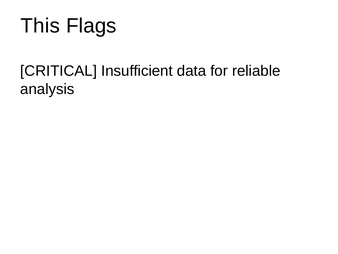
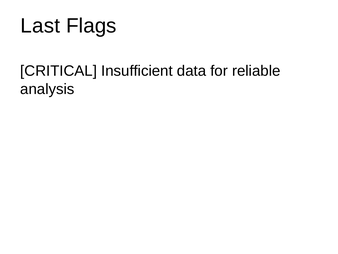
This: This -> Last (40, 26)
